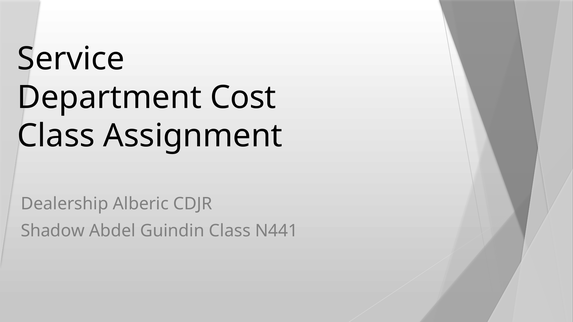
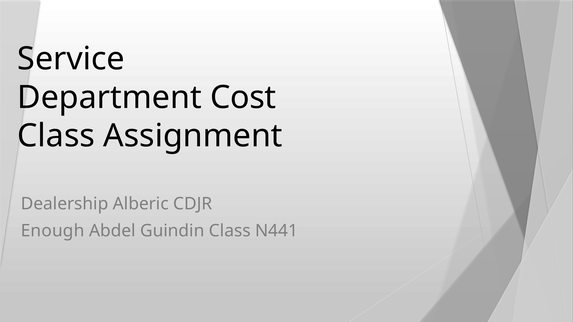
Shadow: Shadow -> Enough (53, 231)
